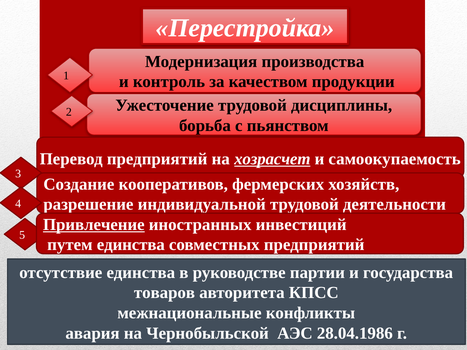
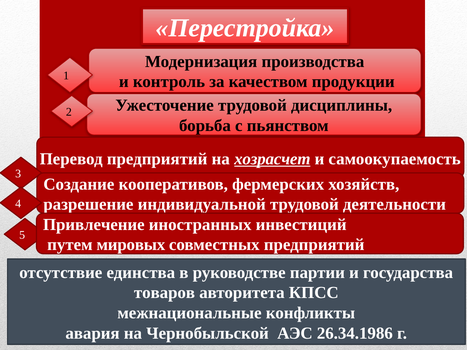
Привлечение underline: present -> none (94, 225)
путем единства: единства -> мировых (131, 245)
28.04.1986: 28.04.1986 -> 26.34.1986 (355, 333)
